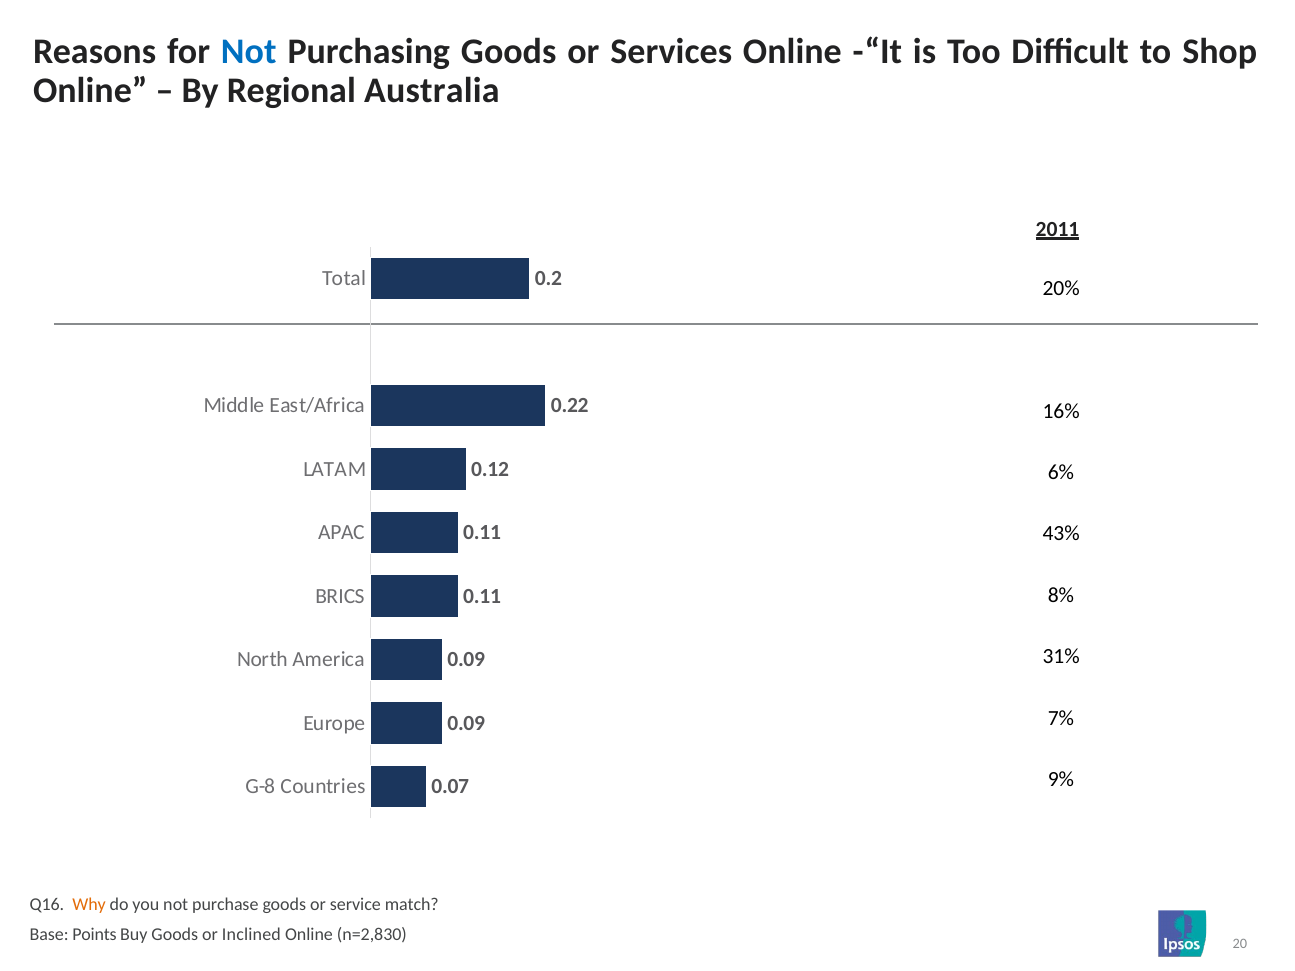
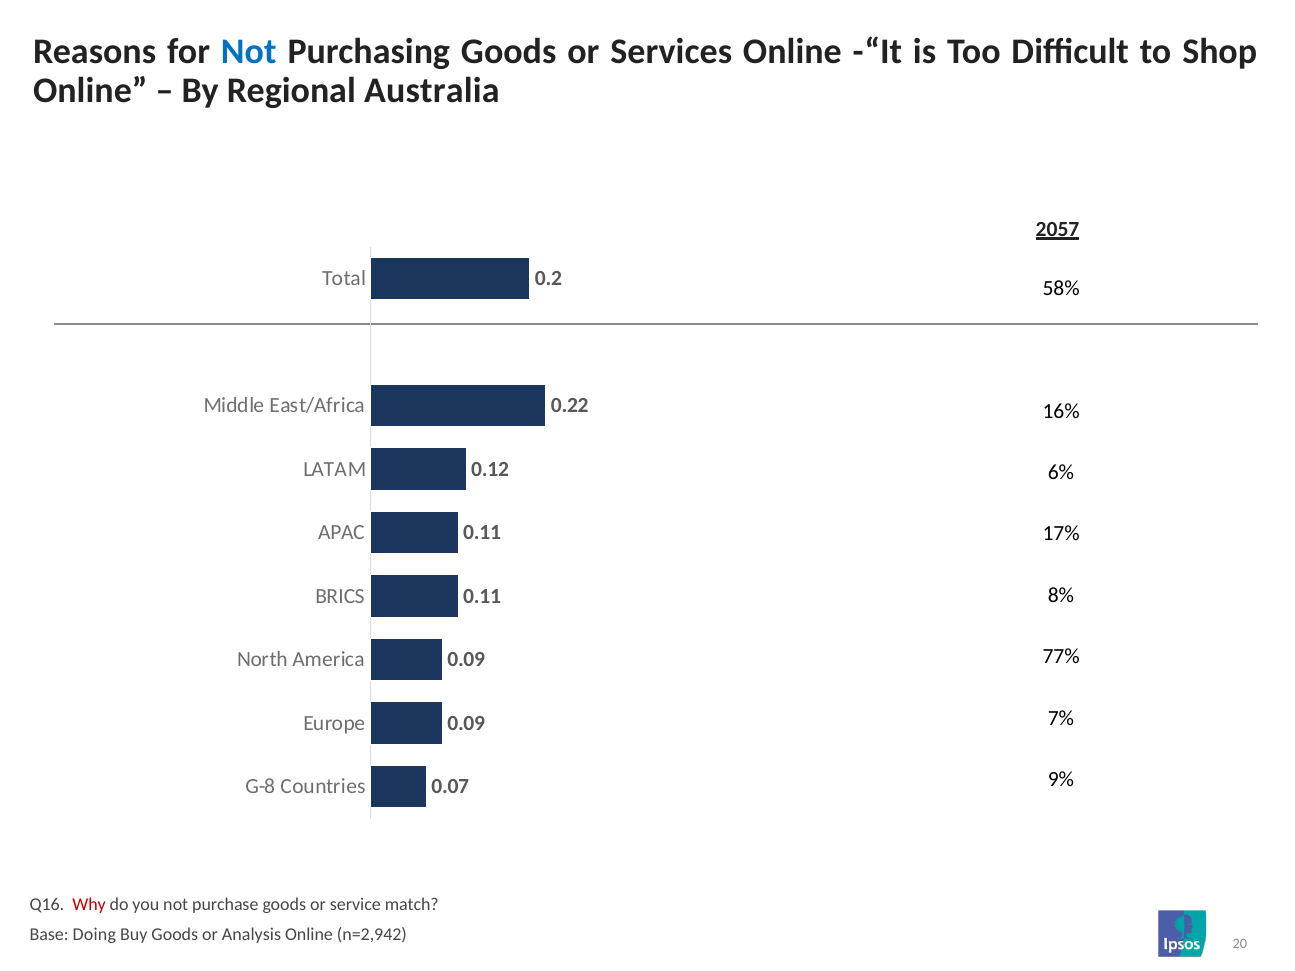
2011: 2011 -> 2057 (1058, 229)
20%: 20% -> 58% (1061, 288)
43%: 43% -> 17% (1061, 534)
31%: 31% -> 77% (1061, 657)
Why colour: orange -> red (89, 905)
Points: Points -> Doing (94, 935)
Inclined: Inclined -> Analysis (252, 935)
n=2,830: n=2,830 -> n=2,942 (372, 935)
